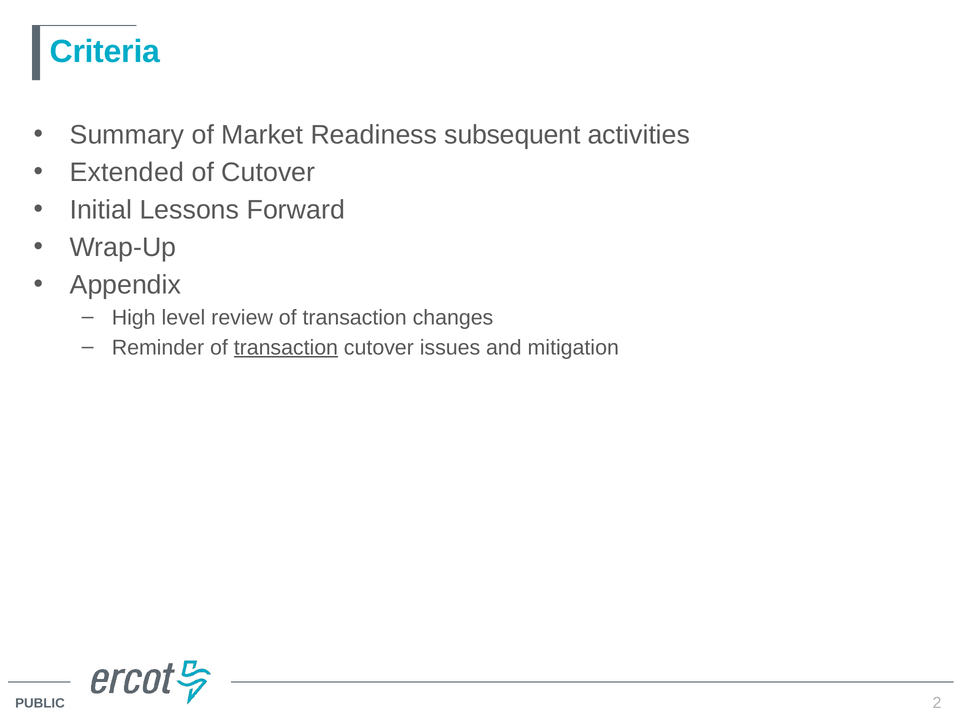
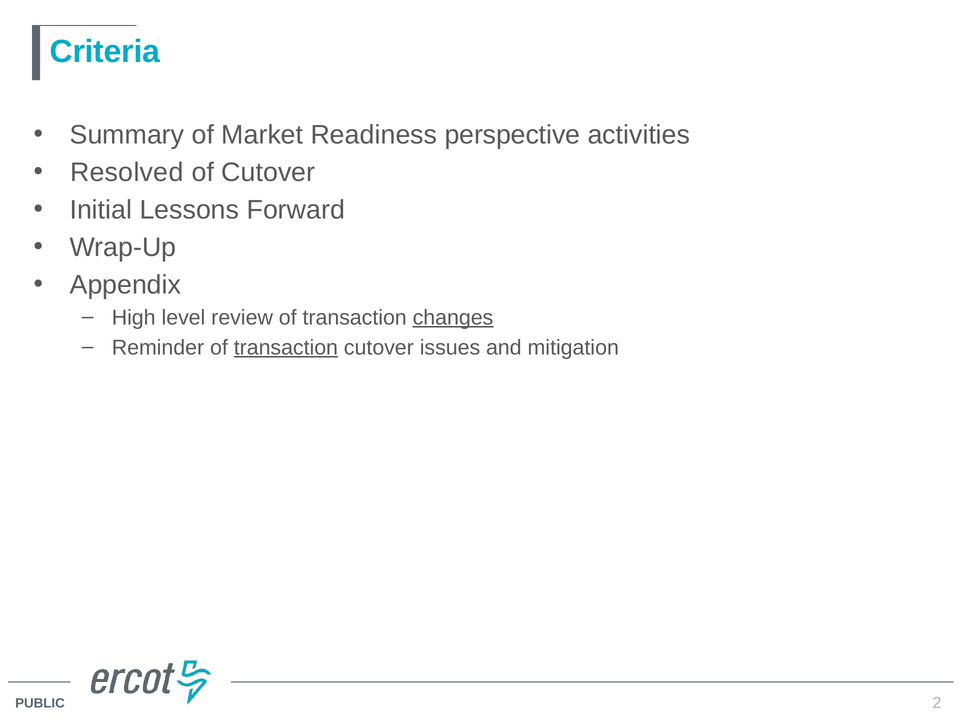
subsequent: subsequent -> perspective (512, 135)
Extended: Extended -> Resolved (127, 172)
changes underline: none -> present (453, 318)
